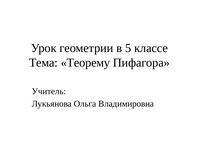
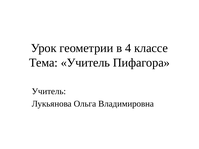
5: 5 -> 4 (128, 48)
Тема Теорему: Теорему -> Учитель (85, 63)
